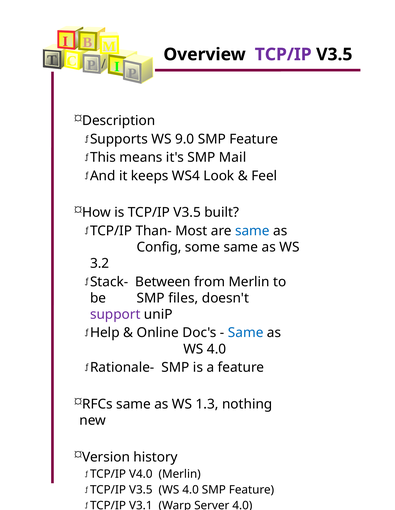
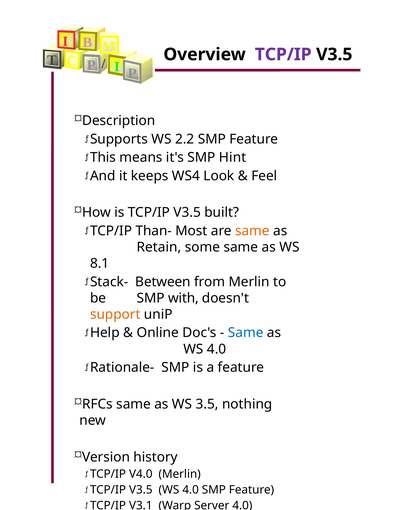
9.0: 9.0 -> 2.2 (185, 139)
Mail: Mail -> Hint (233, 158)
same colour: blue -> orange (252, 231)
Config: Config -> Retain (159, 248)
3.2: 3.2 -> 8.1 (100, 264)
files: files -> with (183, 299)
support colour: purple -> orange (115, 315)
1.3: 1.3 -> 3.5 (207, 405)
